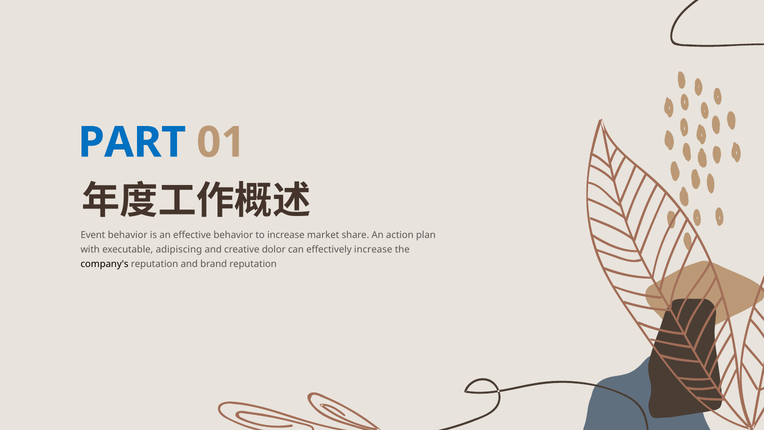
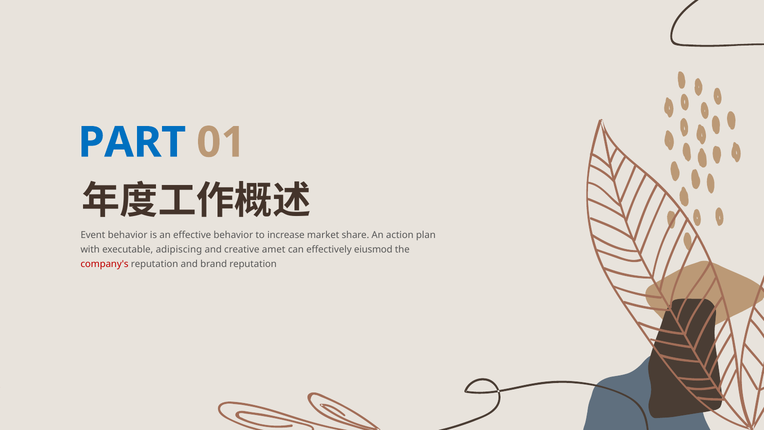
dolor: dolor -> amet (274, 249)
effectively increase: increase -> eiusmod (373, 249)
company's colour: black -> red (104, 264)
